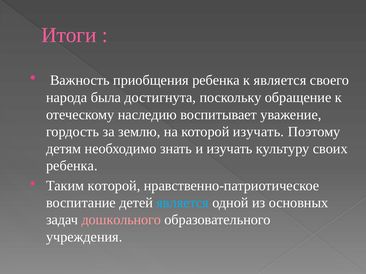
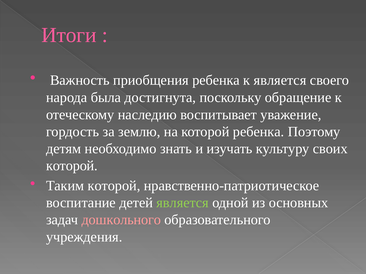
которой изучать: изучать -> ребенка (259, 132)
ребенка: ребенка -> которой (72, 166)
является colour: light blue -> light green (183, 203)
